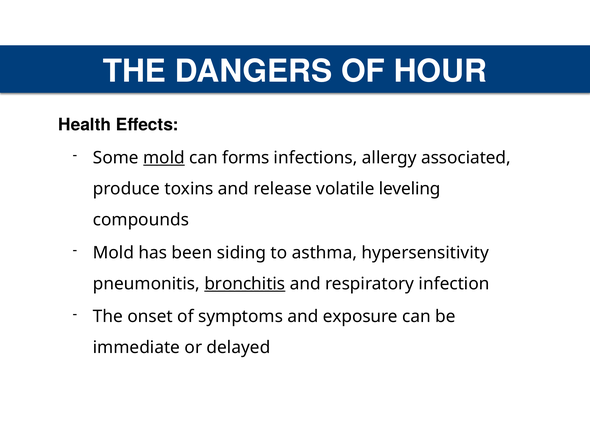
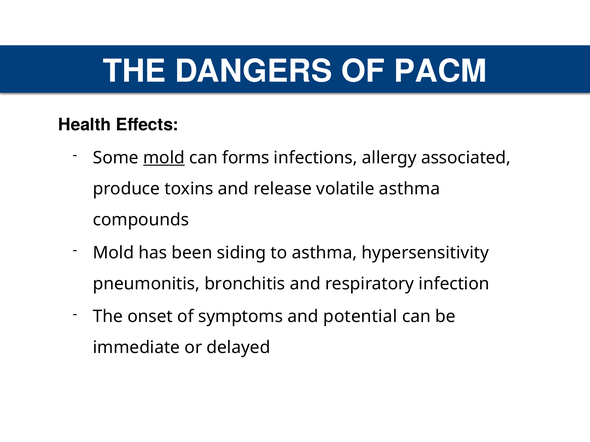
HOUR: HOUR -> PACM (440, 71)
volatile leveling: leveling -> asthma (410, 189)
bronchitis underline: present -> none (245, 284)
exposure: exposure -> potential (360, 317)
